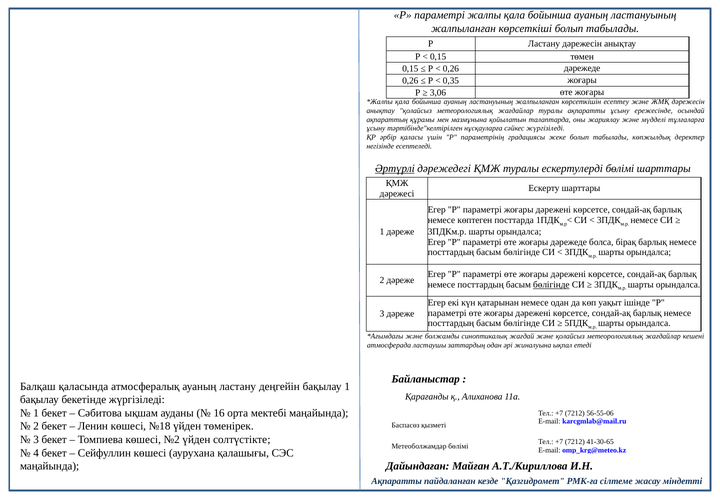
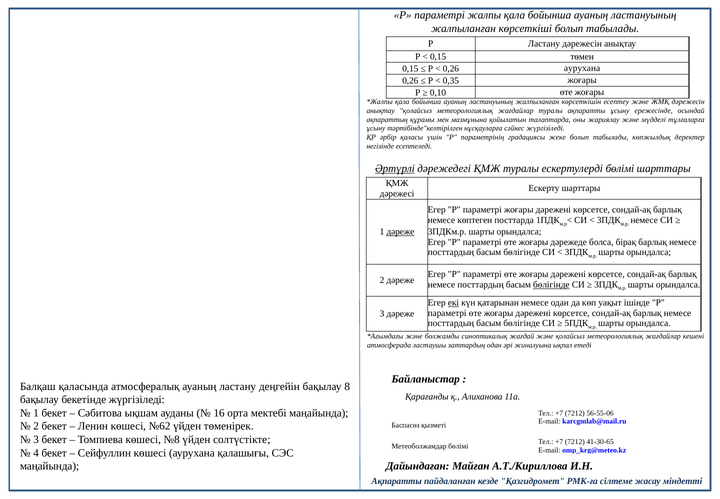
0,26 дәрежеде: дәрежеде -> аурухана (582, 68)
3,06: 3,06 -> 0,10 (438, 92)
дәреже underline: none -> present (400, 232)
екі underline: none -> present (454, 303)
бақылау 1: 1 -> 8 (347, 386)
№18: №18 -> №62 (160, 426)
№2: №2 -> №8 (172, 439)
